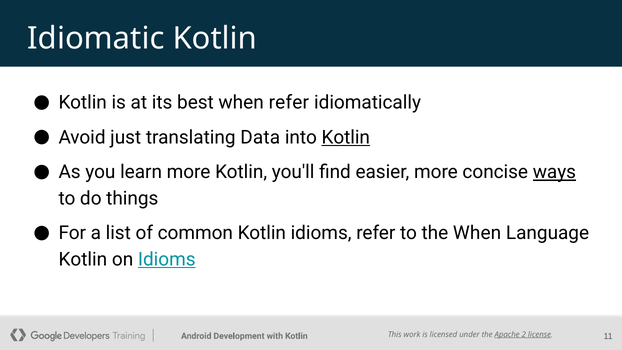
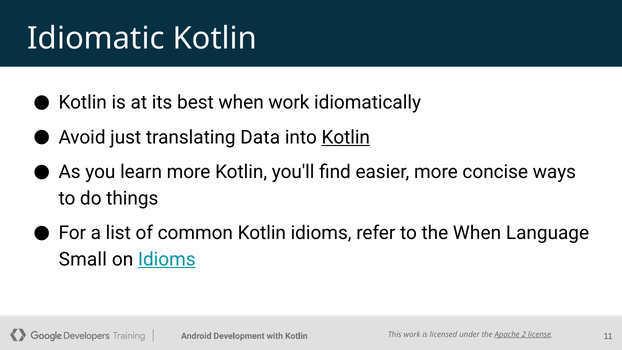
when refer: refer -> work (289, 102)
ways underline: present -> none (554, 172)
Kotlin: Kotlin -> Small (83, 259)
